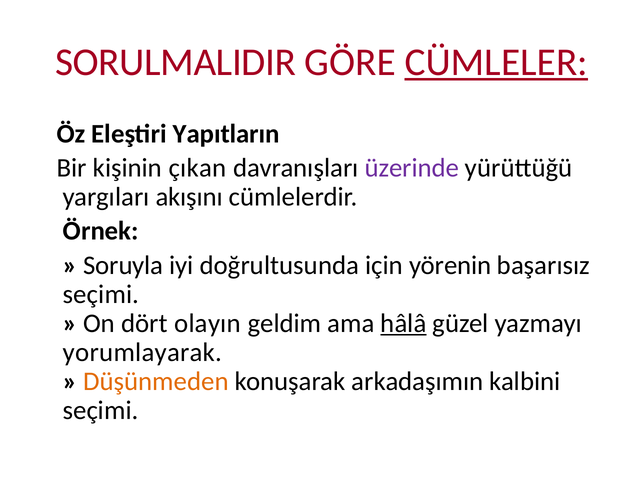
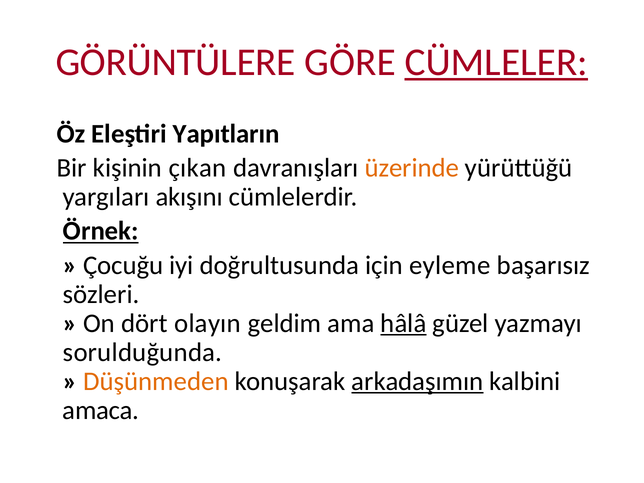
SORULMALIDIR: SORULMALIDIR -> GÖRÜNTÜLERE (176, 62)
üzerinde colour: purple -> orange (412, 168)
Örnek underline: none -> present (101, 231)
Soruyla: Soruyla -> Çocuğu (123, 265)
yörenin: yörenin -> eyleme (450, 265)
seçimi: seçimi -> sözleri (101, 294)
yorumlayarak: yorumlayarak -> sorulduğunda (142, 352)
arkadaşımın underline: none -> present (417, 381)
seçimi: seçimi -> amaca (101, 410)
